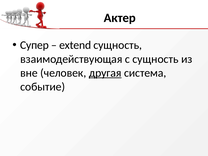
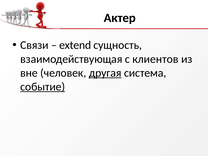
Супер: Супер -> Связи (34, 45)
с сущность: сущность -> клиентов (155, 59)
событие underline: none -> present (43, 87)
